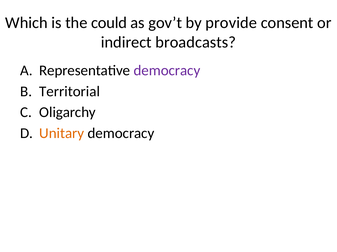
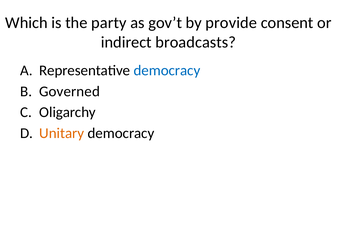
could: could -> party (109, 23)
democracy colour: purple -> blue (167, 71)
Territorial: Territorial -> Governed (70, 92)
